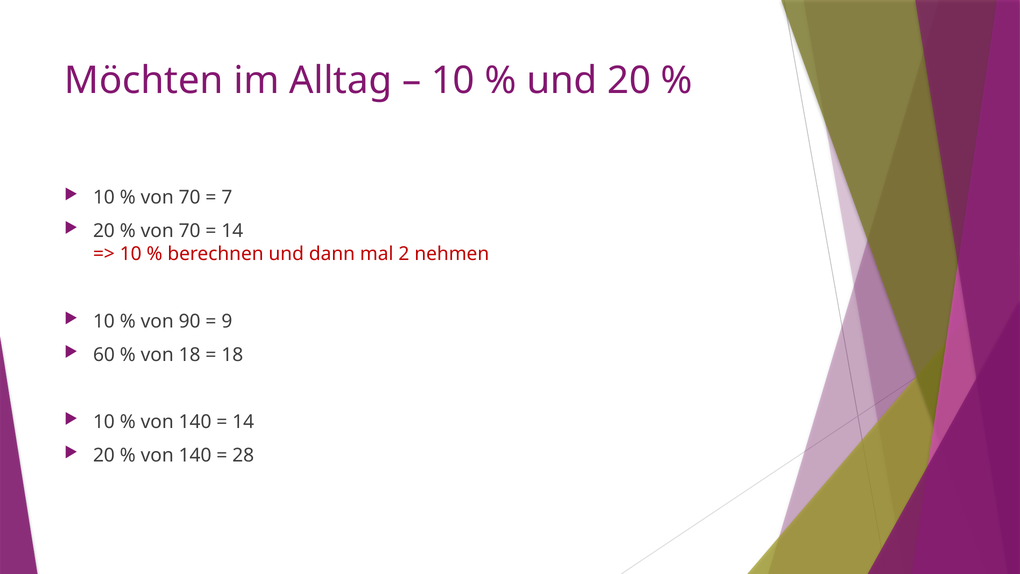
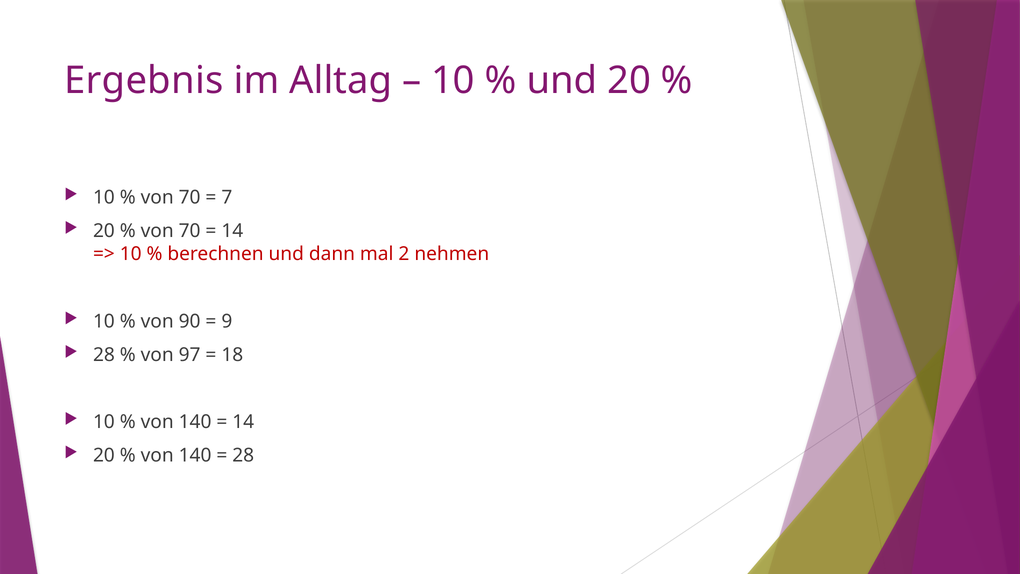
Möchten: Möchten -> Ergebnis (144, 80)
60: 60 -> 28 (104, 355)
von 18: 18 -> 97 (190, 355)
